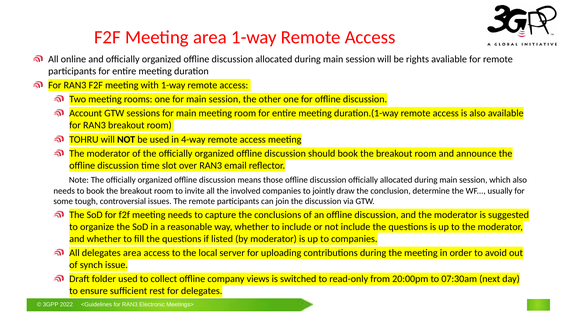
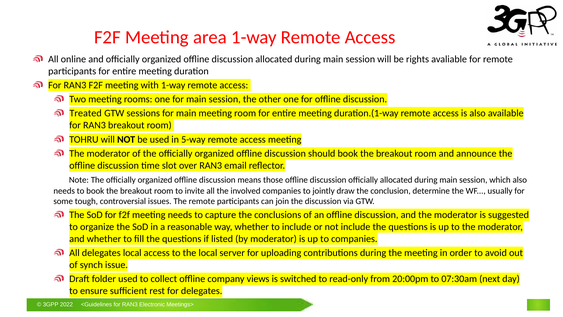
Account: Account -> Treated (86, 113)
4-way: 4-way -> 5-way (193, 139)
delegates area: area -> local (132, 253)
